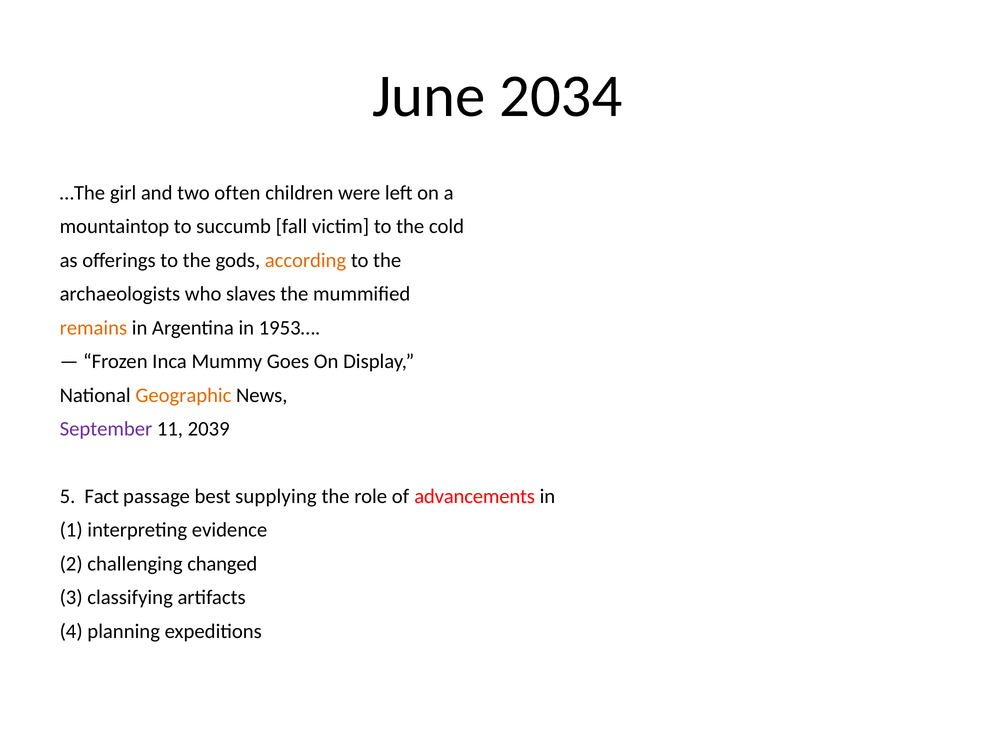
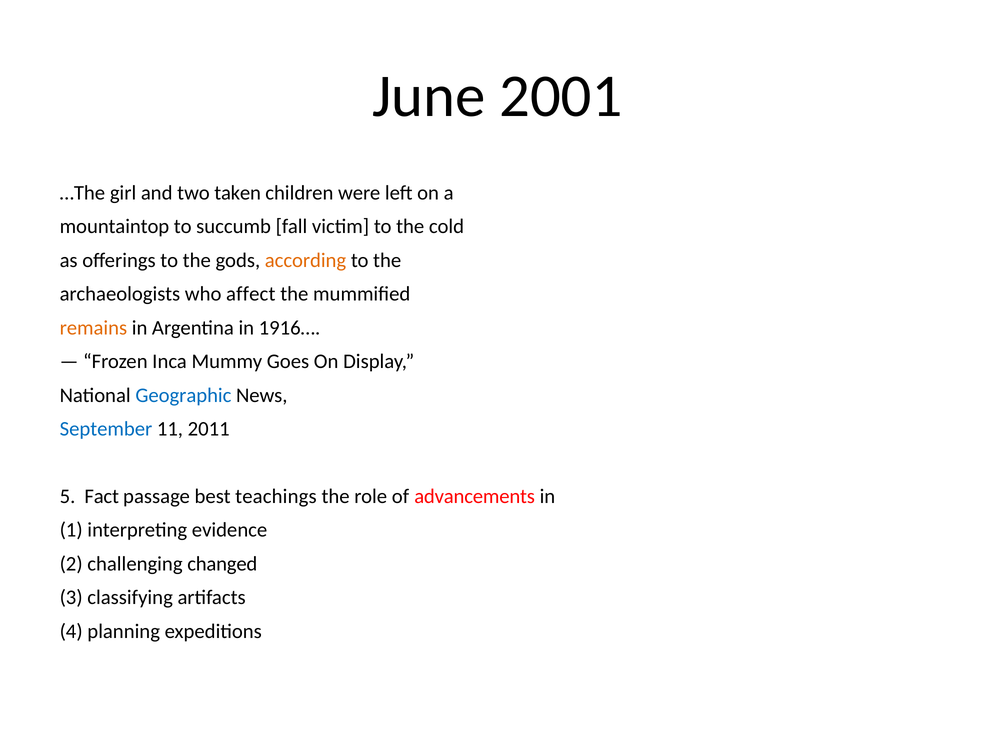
2034: 2034 -> 2001 (561, 96)
often: often -> taken (238, 193)
slaves: slaves -> affect (251, 294)
1953…: 1953… -> 1916… (289, 328)
Geographic colour: orange -> blue (183, 395)
September colour: purple -> blue (106, 429)
2039: 2039 -> 2011 (209, 429)
supplying: supplying -> teachings (276, 497)
